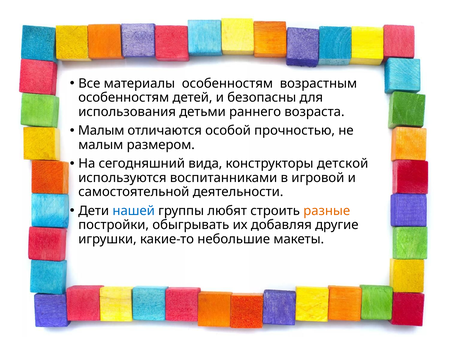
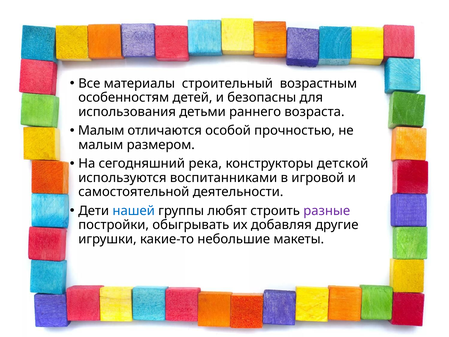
материалы особенностям: особенностям -> строительный (227, 83)
вида: вида -> река (205, 163)
разные colour: orange -> purple (327, 211)
